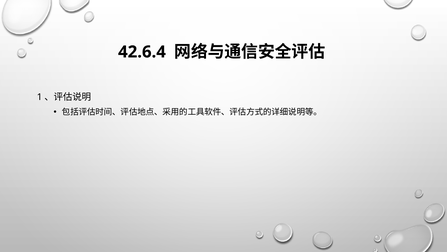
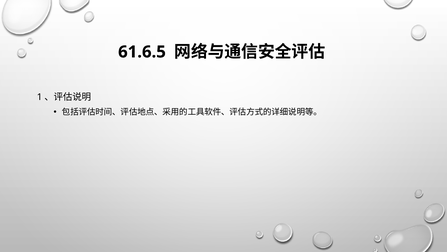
42.6.4: 42.6.4 -> 61.6.5 (142, 52)
